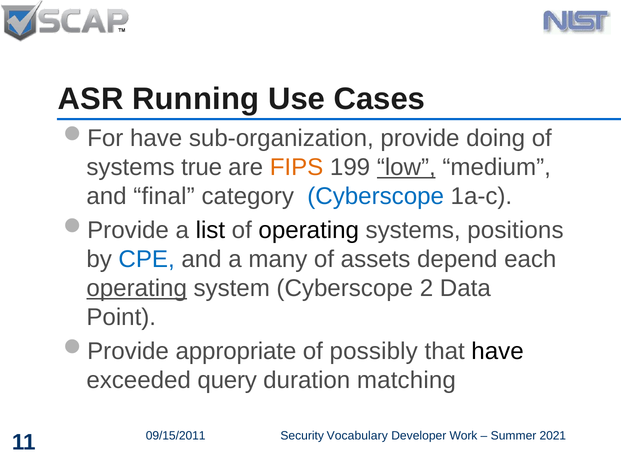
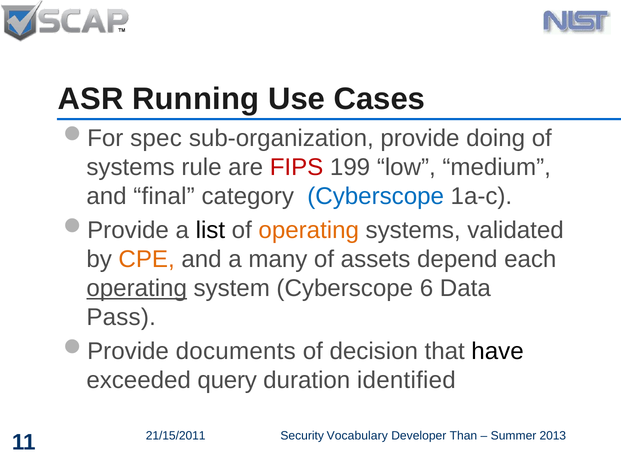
have: have -> spec (156, 138)
true: true -> rule (202, 167)
FIPS colour: orange -> red (297, 167)
low underline: present -> none (406, 167)
operating colour: black -> orange (309, 230)
positions: positions -> validated (516, 230)
CPE colour: blue -> orange (147, 259)
2: 2 -> 6 (427, 288)
Point: Point -> Pass (121, 317)
appropriate: appropriate -> documents (236, 351)
possibly: possibly -> decision (374, 351)
matching: matching -> identified (406, 380)
09/15/2011: 09/15/2011 -> 21/15/2011 (176, 436)
Work: Work -> Than (463, 436)
2021: 2021 -> 2013 (553, 436)
